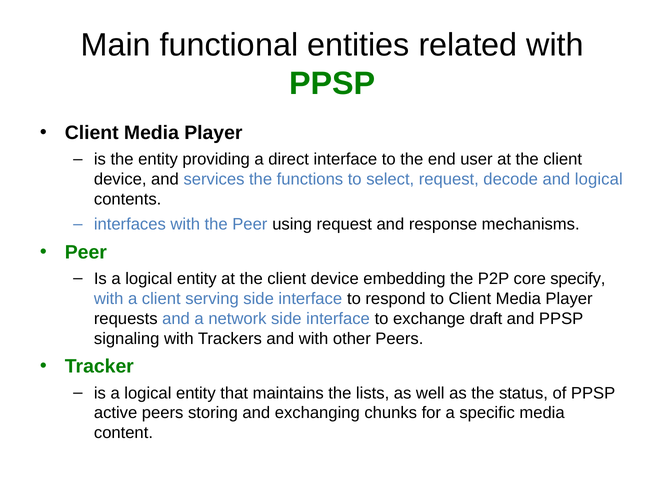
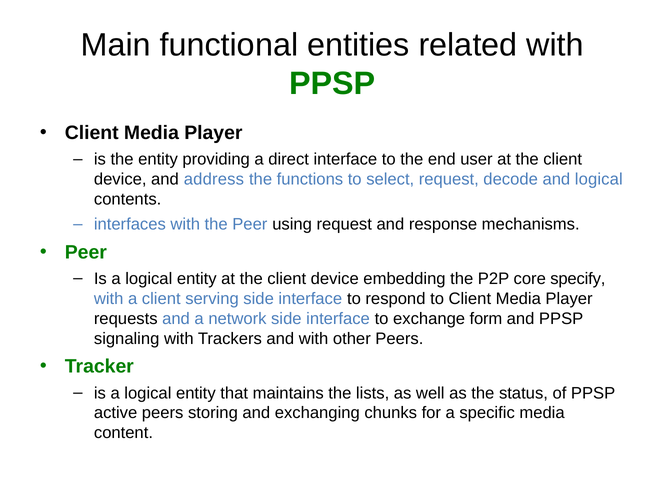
services: services -> address (214, 179)
draft: draft -> form (486, 319)
